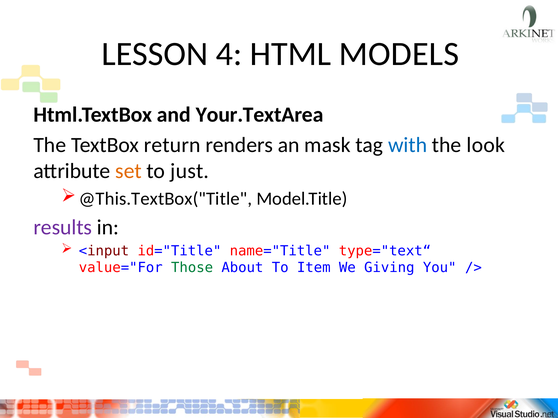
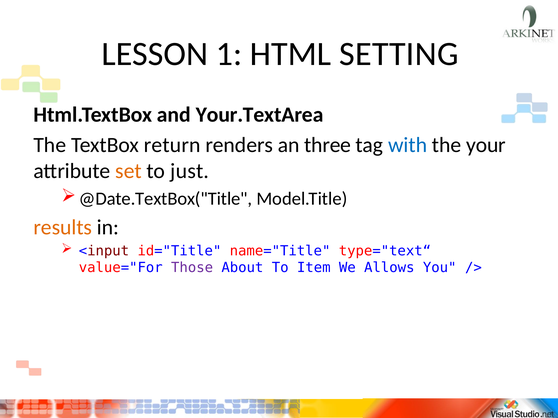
4: 4 -> 1 (229, 54)
MODELS: MODELS -> SETTING (399, 54)
mask: mask -> three (328, 145)
look: look -> your (486, 145)
@This.TextBox("Title: @This.TextBox("Title -> @Date.TextBox("Title (166, 199)
results colour: purple -> orange (63, 228)
Those colour: green -> purple (192, 268)
Giving: Giving -> Allows (389, 268)
